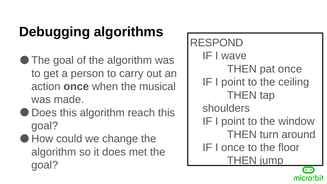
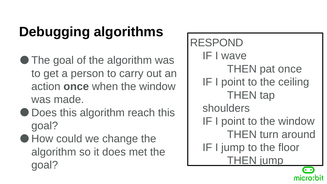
when the musical: musical -> window (157, 86)
I once: once -> jump (233, 147)
